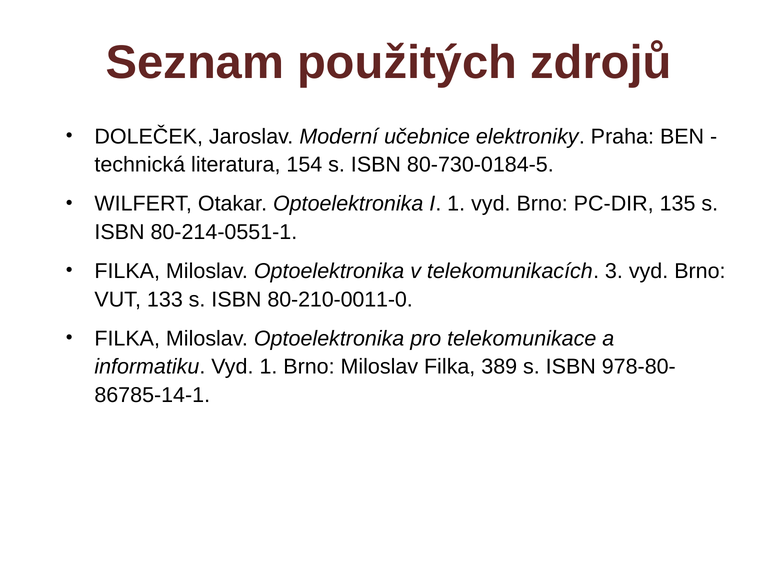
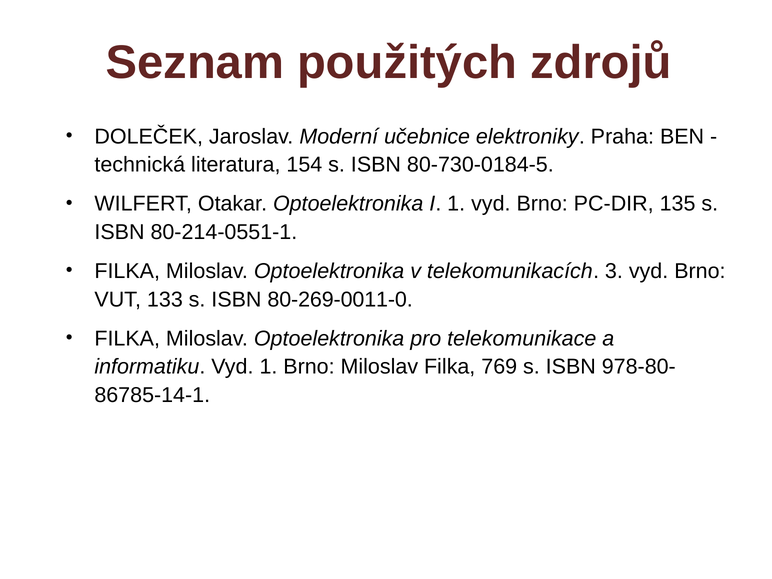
80-210-0011-0: 80-210-0011-0 -> 80-269-0011-0 (340, 299)
389: 389 -> 769 (499, 367)
